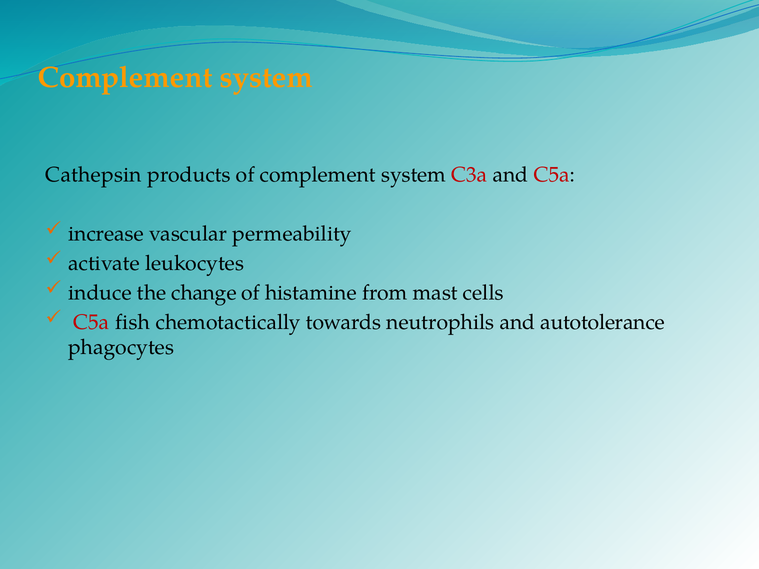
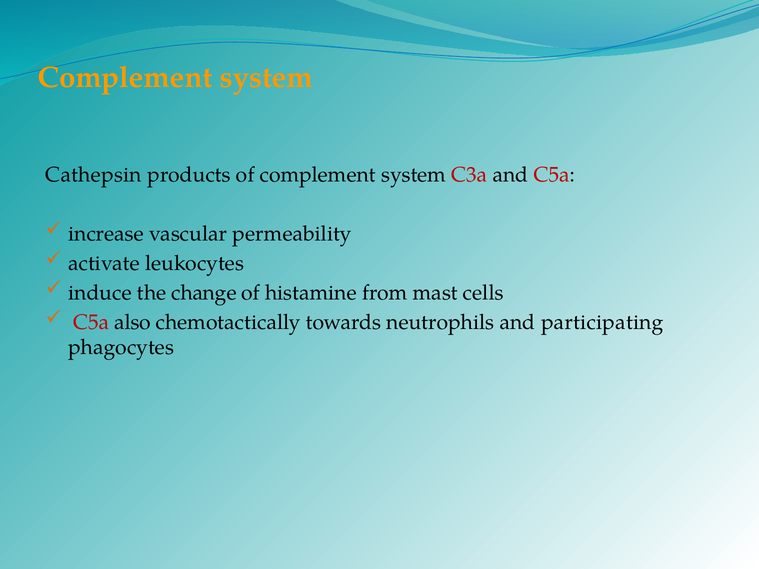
fish: fish -> also (133, 322)
autotolerance: autotolerance -> participating (602, 322)
